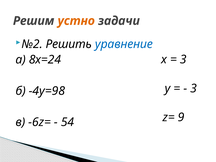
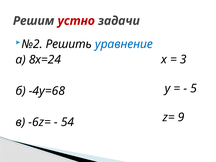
устно colour: orange -> red (76, 21)
3: 3 -> 5 (194, 88)
-4у=98: -4у=98 -> -4у=68 (47, 91)
